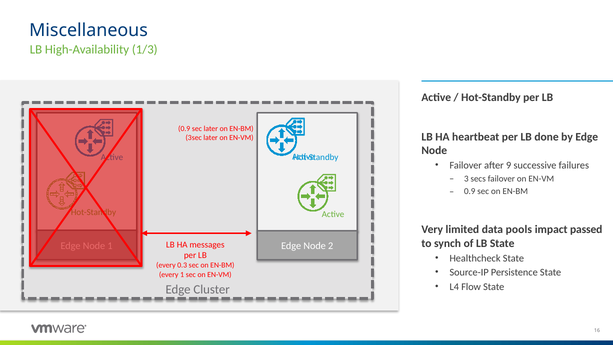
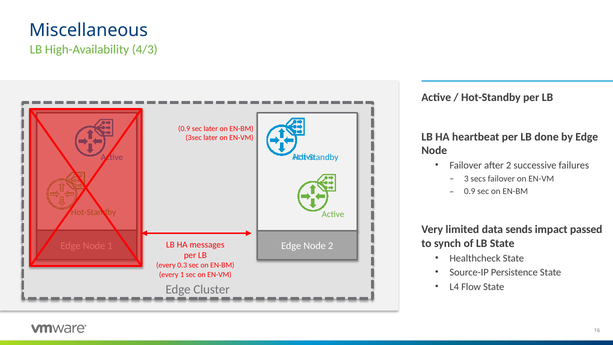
1/3: 1/3 -> 4/3 (145, 49)
after 9: 9 -> 2 (509, 165)
pools: pools -> sends (519, 230)
